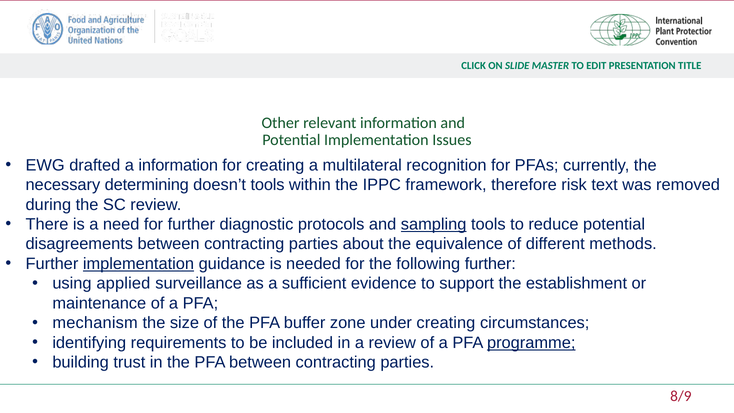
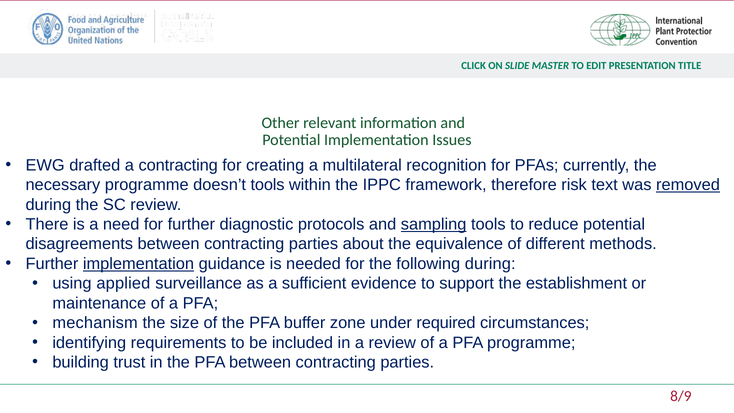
a information: information -> contracting (178, 165)
necessary determining: determining -> programme (147, 185)
removed underline: none -> present (688, 185)
following further: further -> during (490, 264)
under creating: creating -> required (446, 323)
programme underline: present -> none (531, 343)
